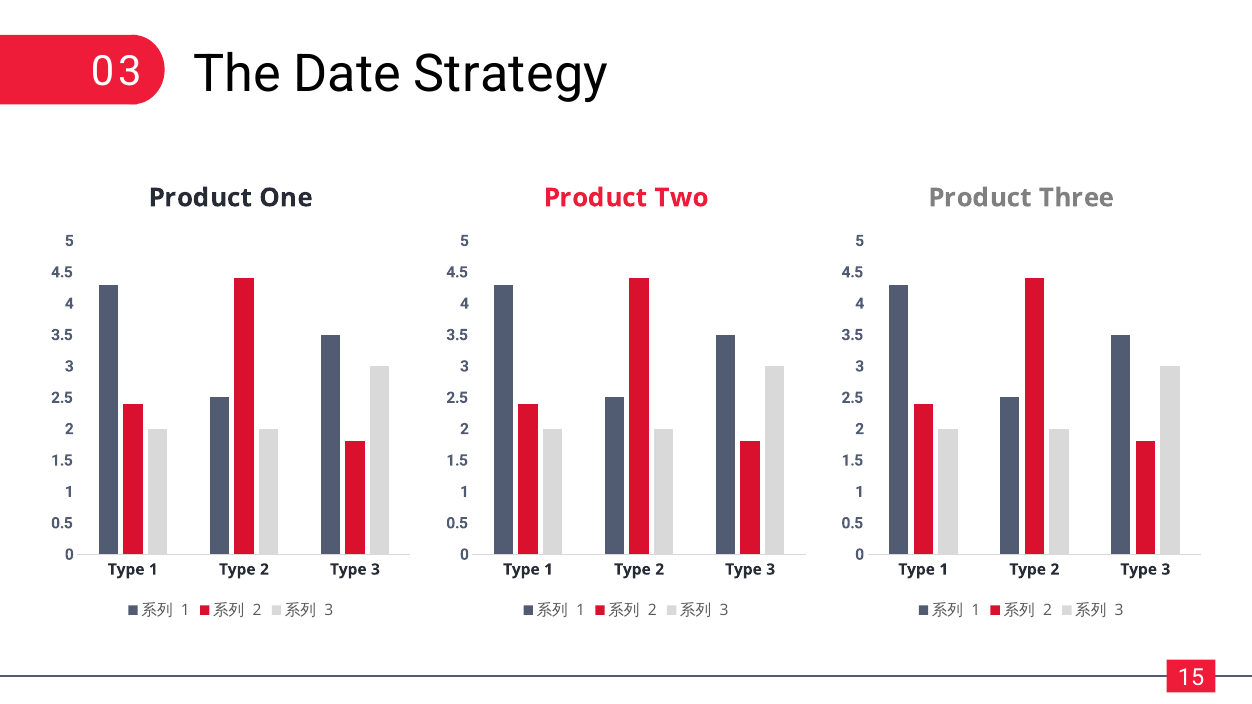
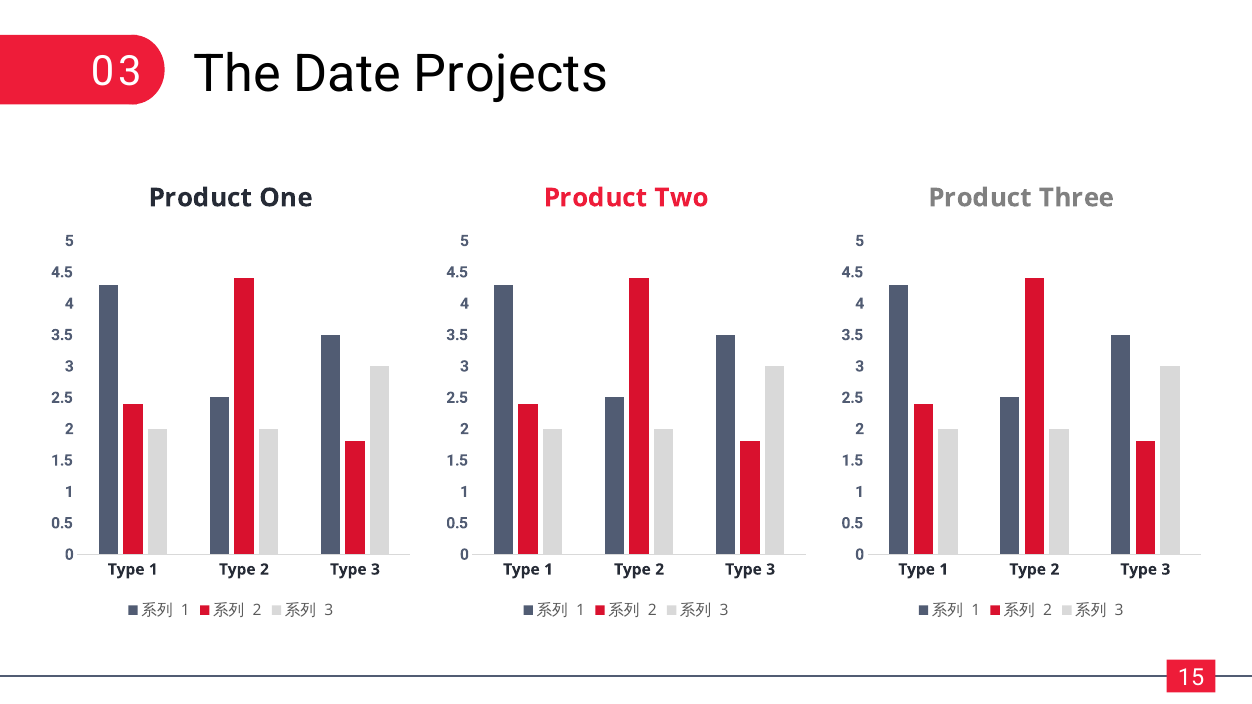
Strategy: Strategy -> Projects (511, 75)
